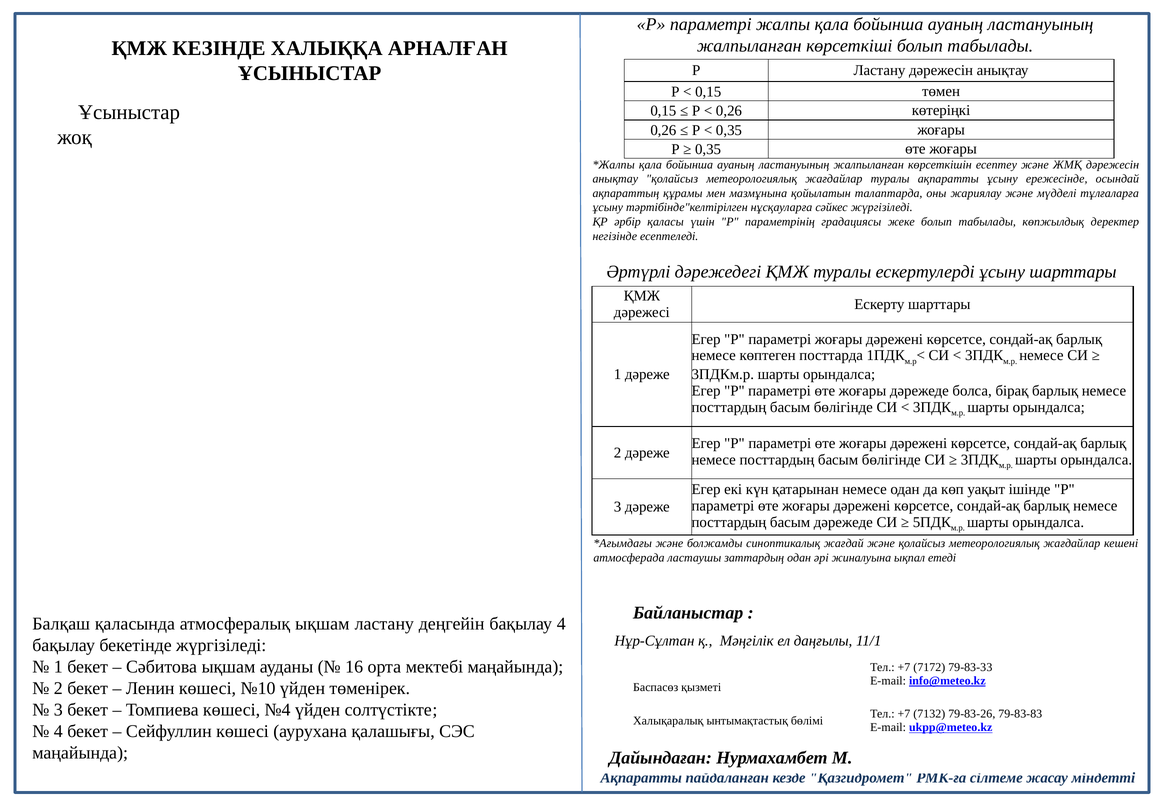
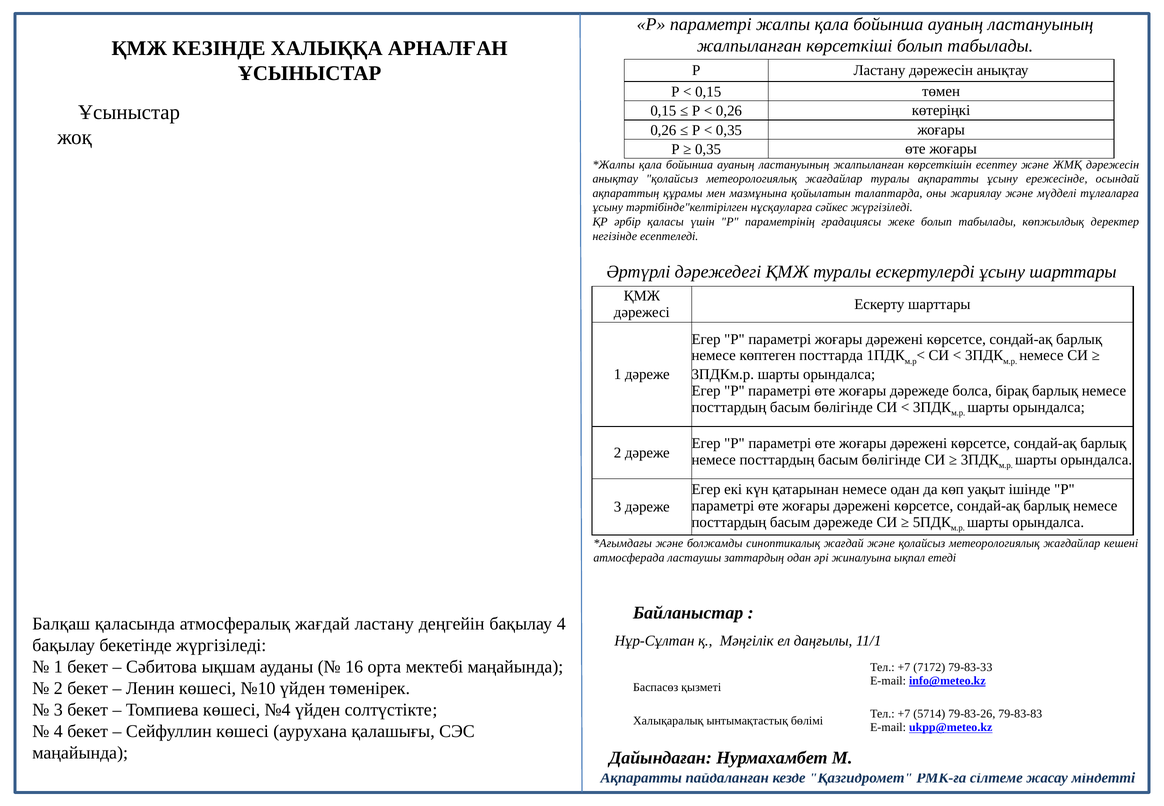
атмосфералық ықшам: ықшам -> жағдай (322, 624)
7132: 7132 -> 5714 (929, 714)
